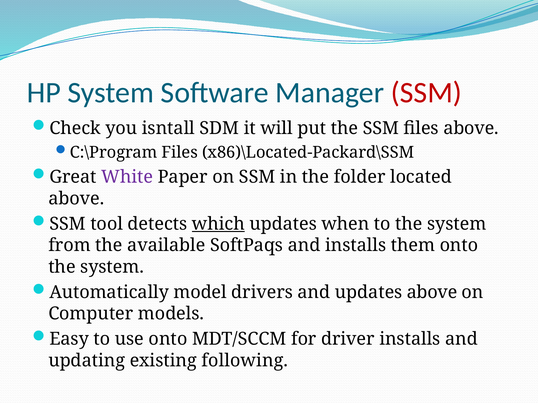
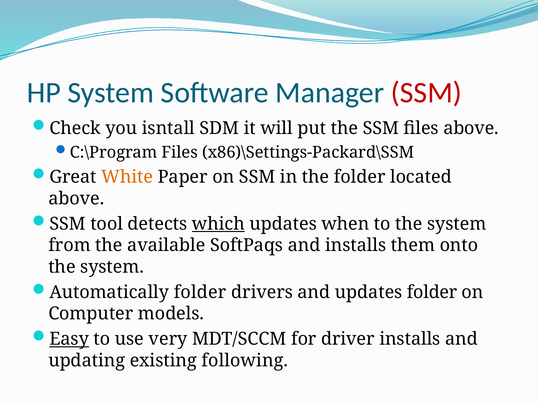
x86)\Located-Packard\SSM: x86)\Located-Packard\SSM -> x86)\Settings-Packard\SSM (308, 153)
White colour: purple -> orange (127, 177)
Automatically model: model -> folder (200, 293)
updates above: above -> folder (432, 293)
Easy underline: none -> present (69, 340)
use onto: onto -> very (168, 340)
